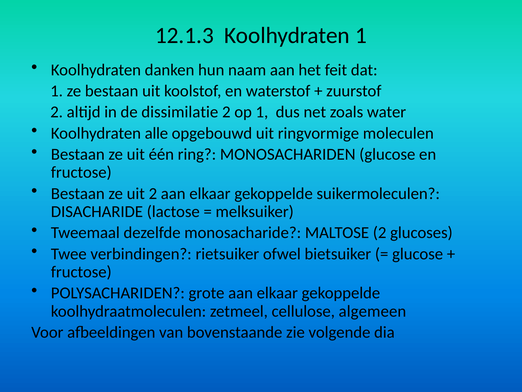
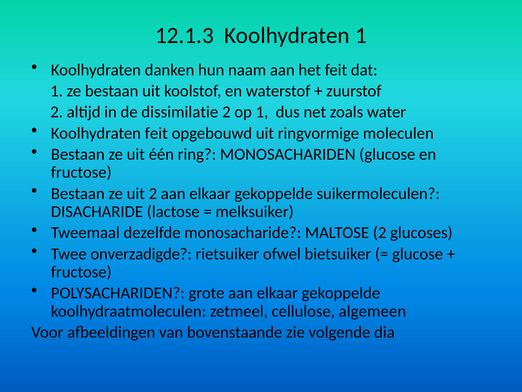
Koolhydraten alle: alle -> feit (156, 133)
verbindingen: verbindingen -> onverzadigde (141, 254)
